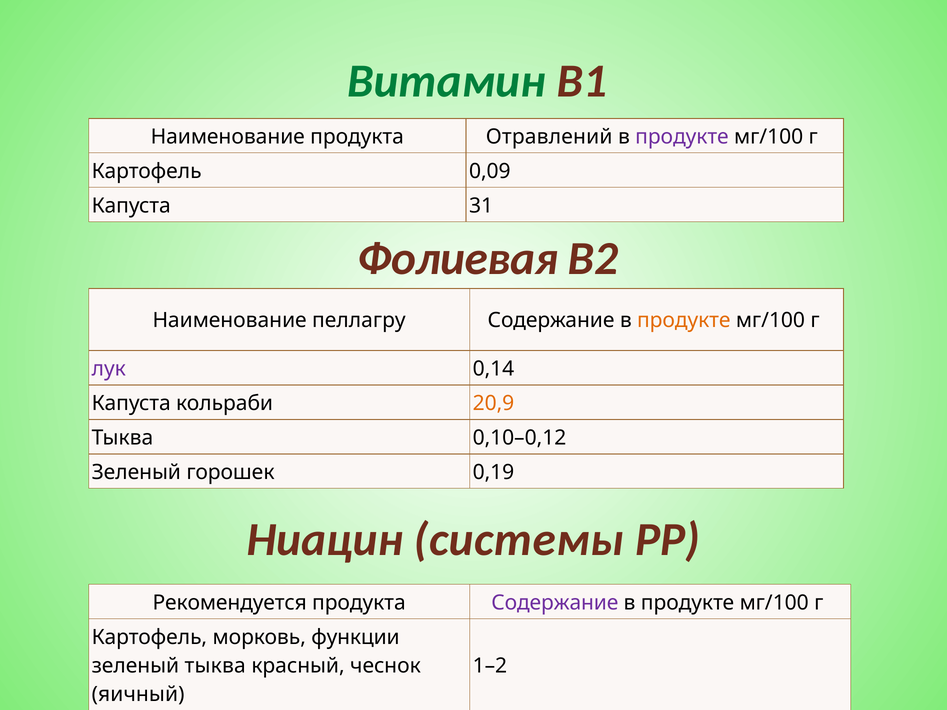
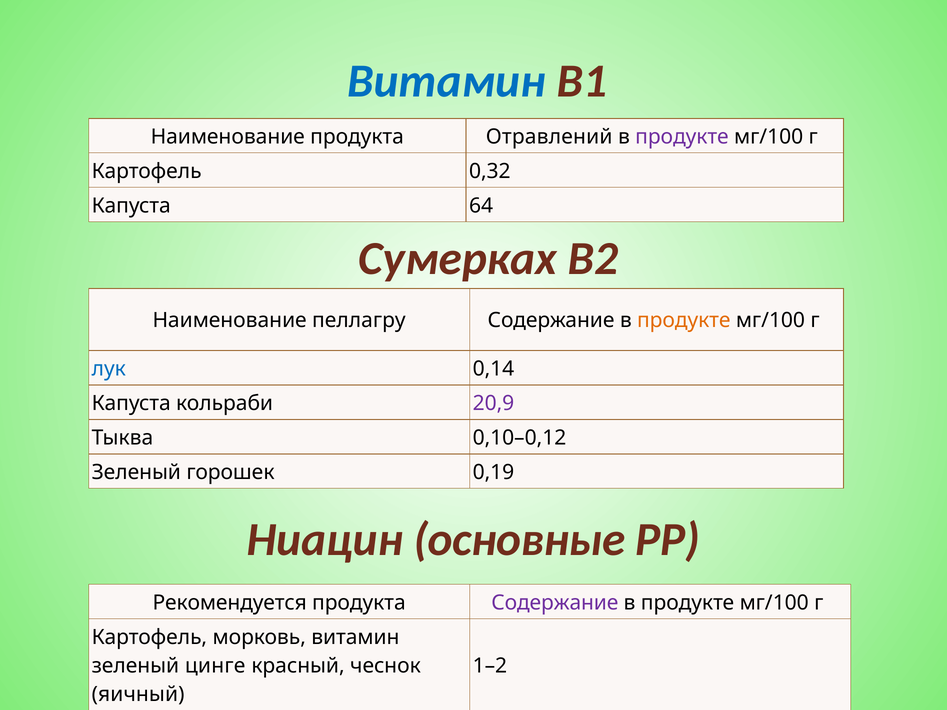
Витамин colour: green -> blue (447, 81)
0,09: 0,09 -> 0,32 (490, 171)
31: 31 -> 64 (481, 206)
Фолиевая: Фолиевая -> Сумерках (458, 259)
лук colour: purple -> blue (109, 369)
20,9 colour: orange -> purple (493, 403)
системы: системы -> основные (519, 540)
морковь функции: функции -> витамин (355, 637)
зеленый тыква: тыква -> цинге (215, 666)
